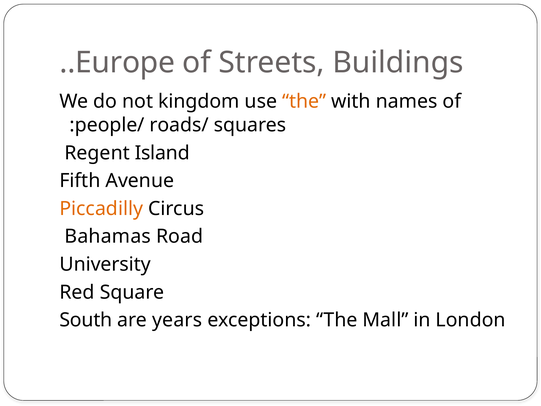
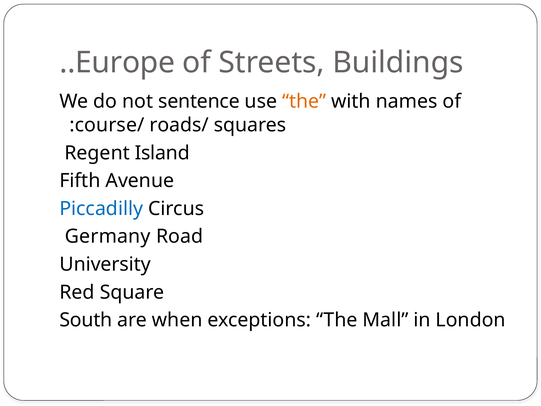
kingdom: kingdom -> sentence (199, 101)
people/: people/ -> course/ (110, 125)
Piccadilly colour: orange -> blue (101, 209)
Bahamas: Bahamas -> Germany (108, 236)
years: years -> when (177, 320)
